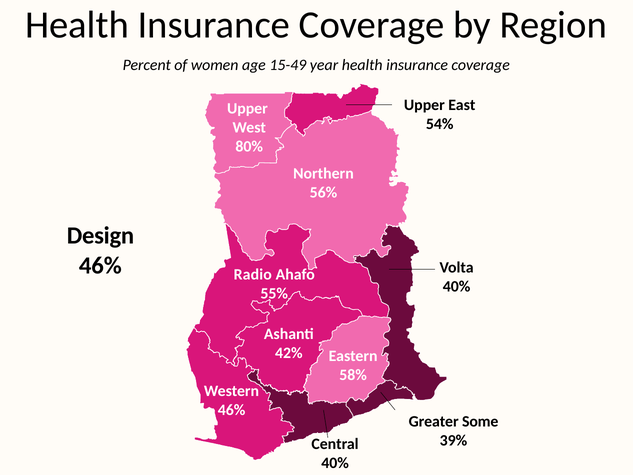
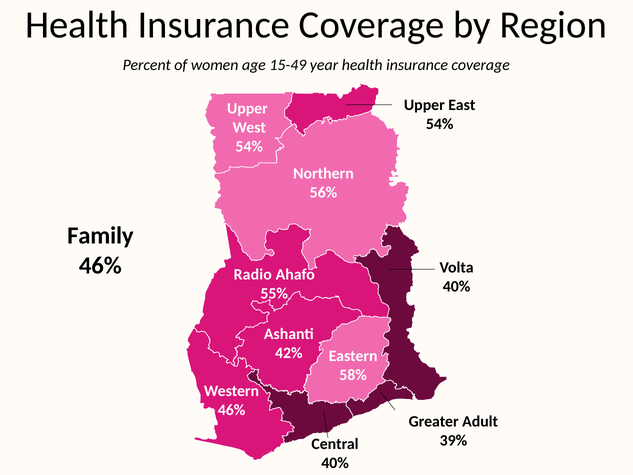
80%: 80% -> 54% (249, 147)
Design: Design -> Family (100, 236)
Some: Some -> Adult (480, 421)
